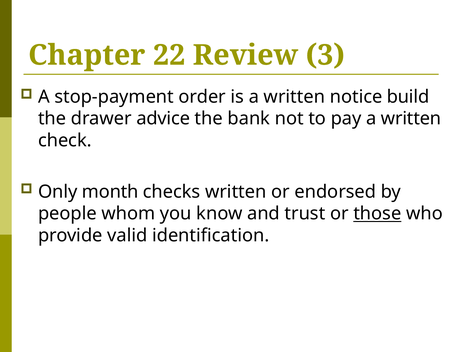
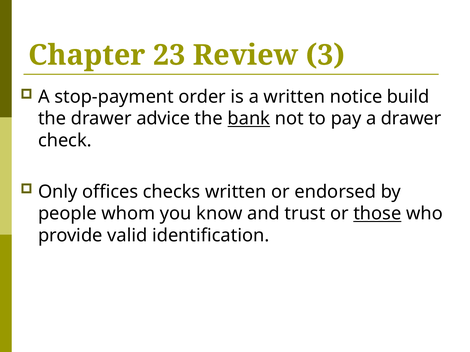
22: 22 -> 23 (169, 55)
bank underline: none -> present (249, 119)
pay a written: written -> drawer (411, 119)
month: month -> offices (110, 192)
